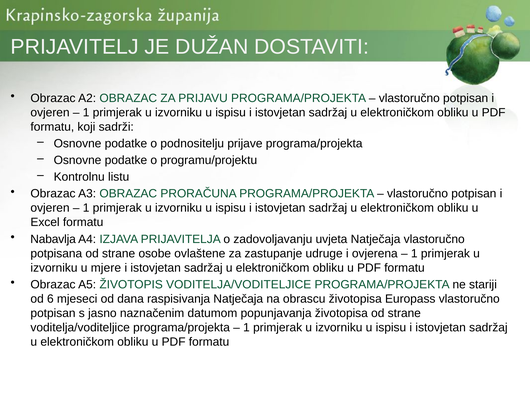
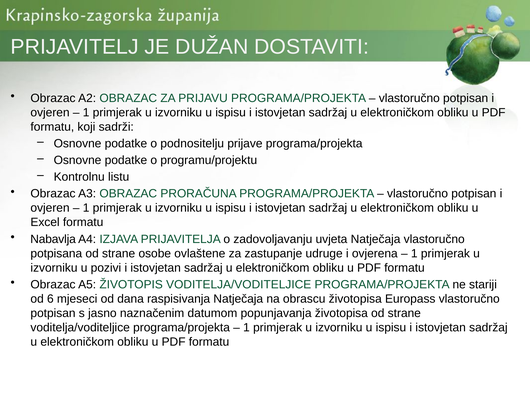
mjere: mjere -> pozivi (106, 268)
